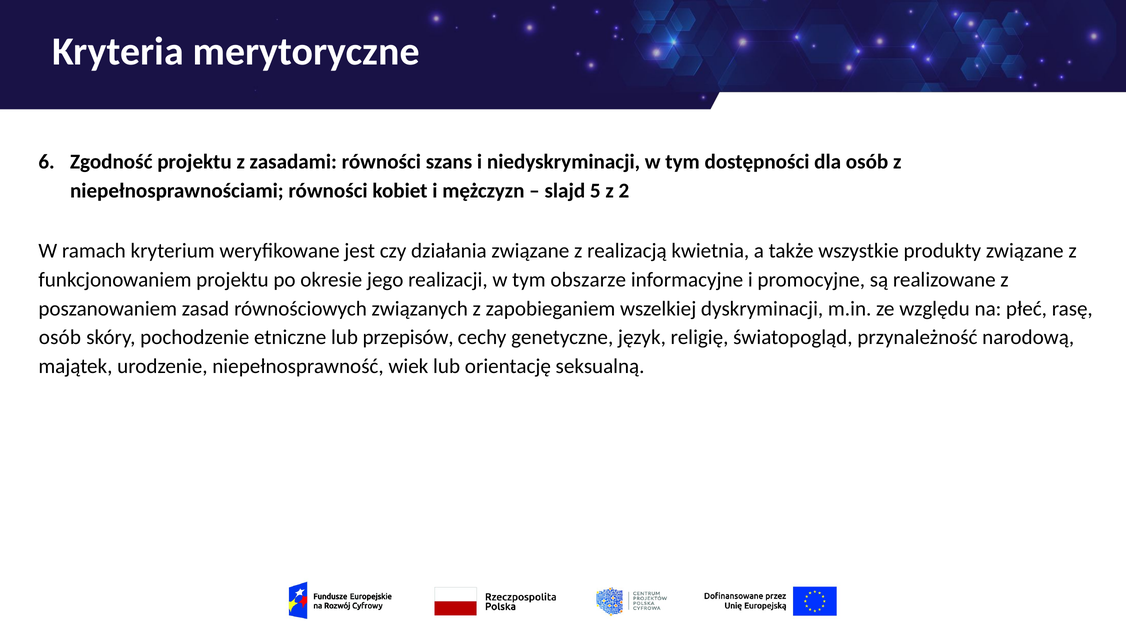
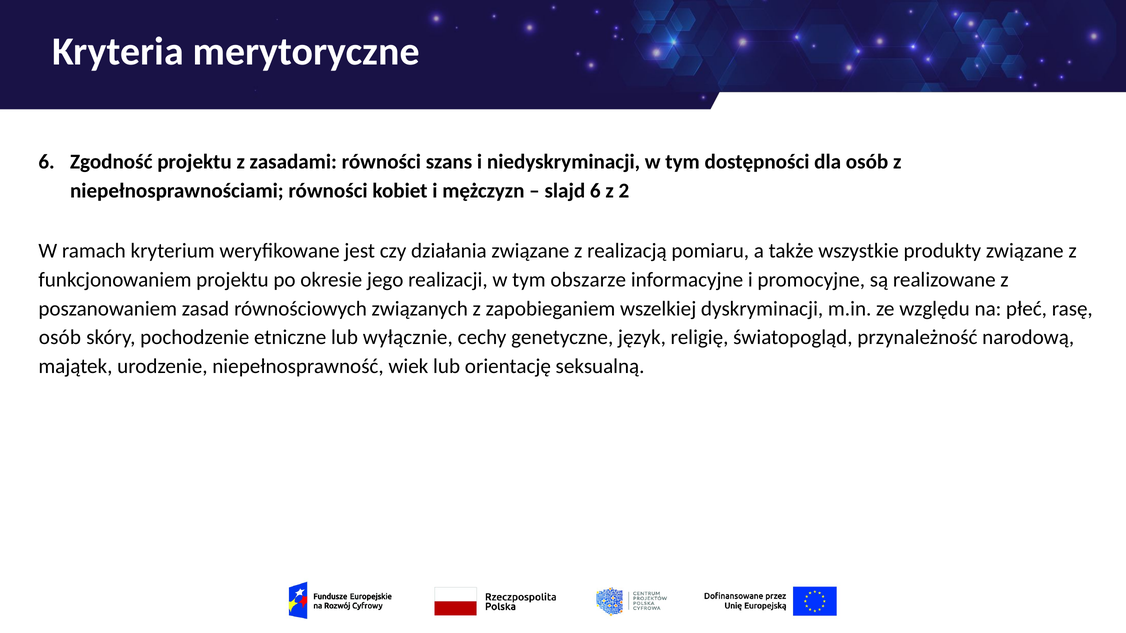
slajd 5: 5 -> 6 (595, 191)
kwietnia: kwietnia -> pomiaru (710, 251)
przepisów: przepisów -> wyłącznie (408, 338)
